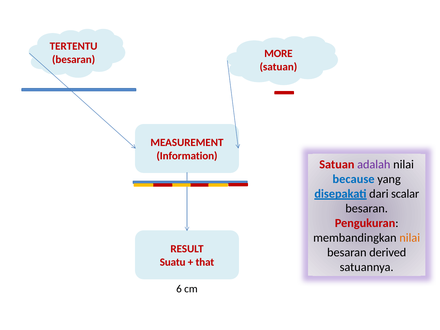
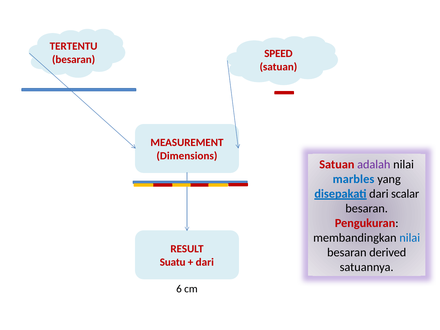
MORE: MORE -> SPEED (278, 54)
Information: Information -> Dimensions (187, 156)
because: because -> marbles (354, 179)
nilai colour: orange -> blue (410, 238)
that: that -> dari (205, 262)
